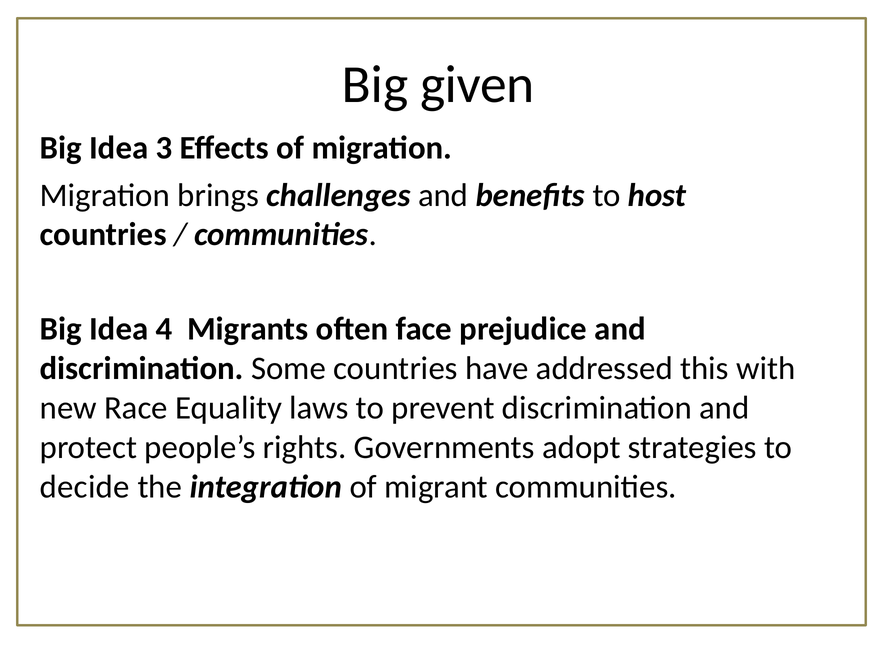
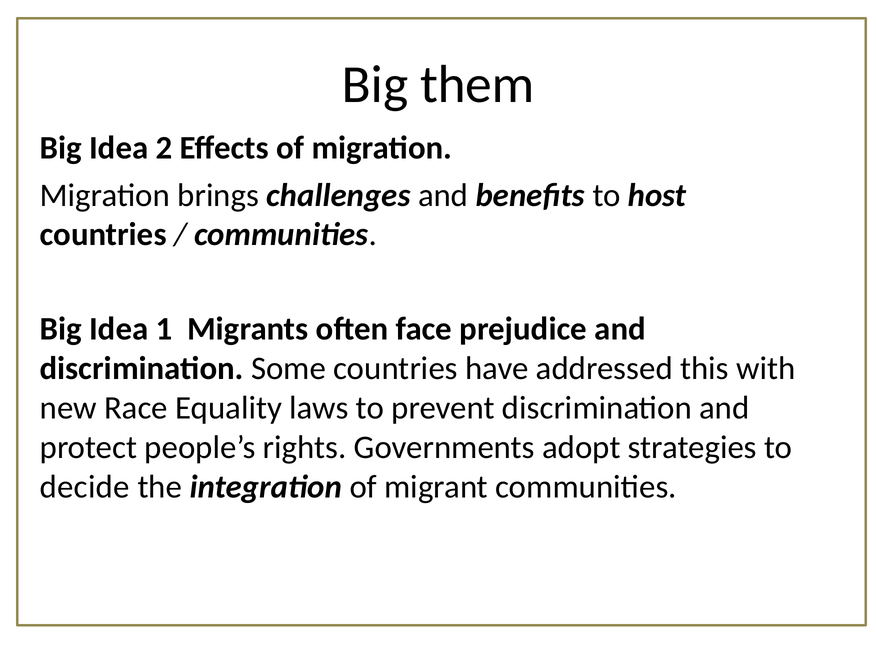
given: given -> them (477, 85)
3: 3 -> 2 (164, 148)
4: 4 -> 1 (164, 329)
